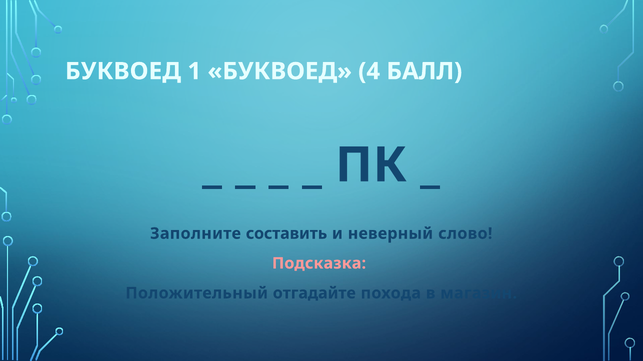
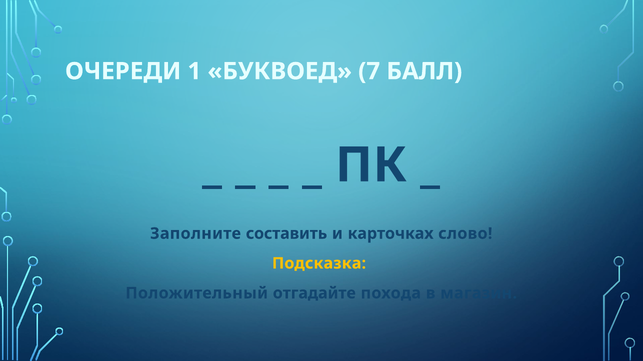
БУКВОЕД: БУКВОЕД -> ОЧЕРЕДИ (123, 71)
4: 4 -> 7 (369, 71)
неверный: неверный -> карточках (391, 234)
Подсказка colour: pink -> yellow (319, 264)
